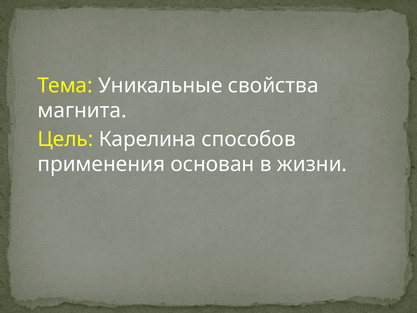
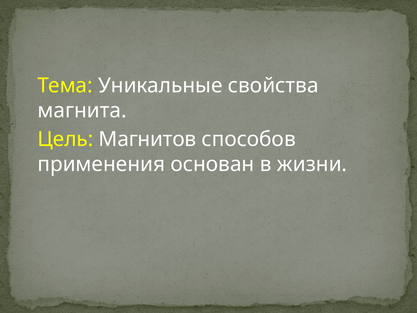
Карелина: Карелина -> Магнитов (148, 139)
